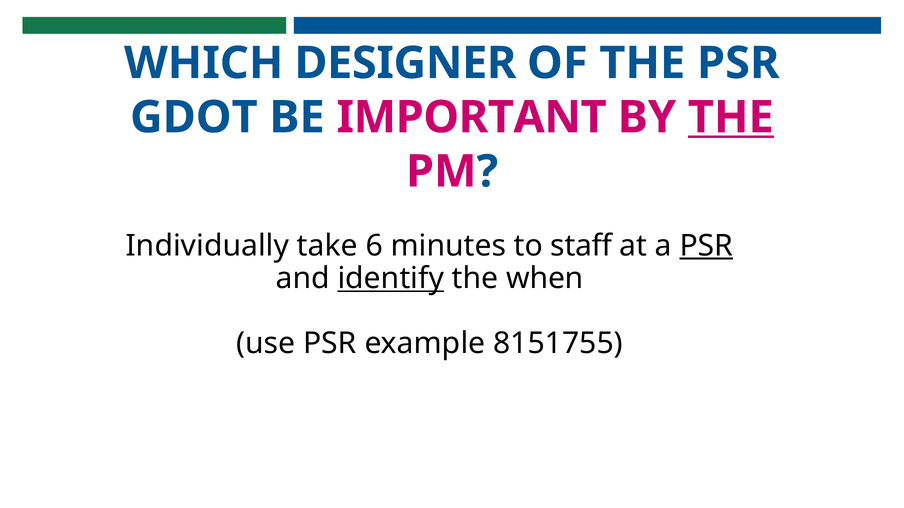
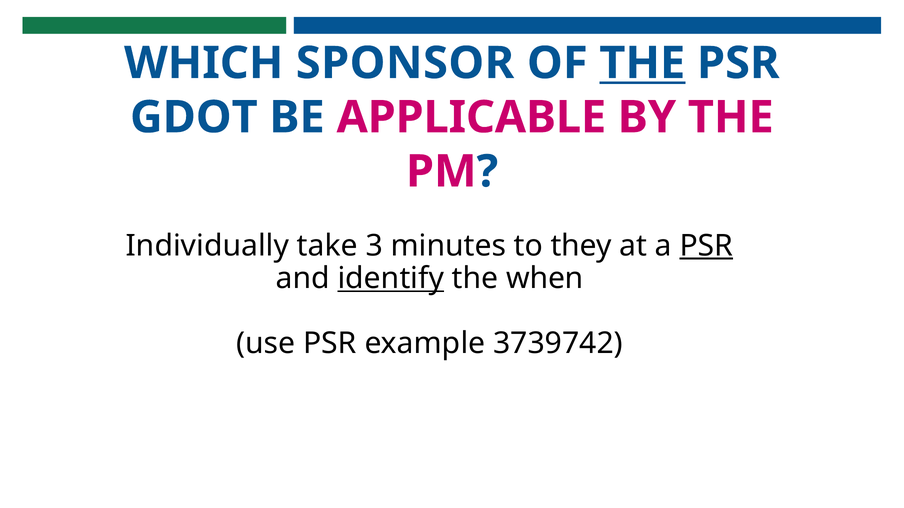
DESIGNER: DESIGNER -> SPONSOR (405, 63)
THE underline: none -> present (642, 63)
IMPORTANT: IMPORTANT -> APPLICABLE (471, 118)
THE underline: present -> none (731, 118)
6: 6 -> 3 (374, 246)
staff: staff -> they (581, 246)
8151755: 8151755 -> 3739742 (558, 344)
